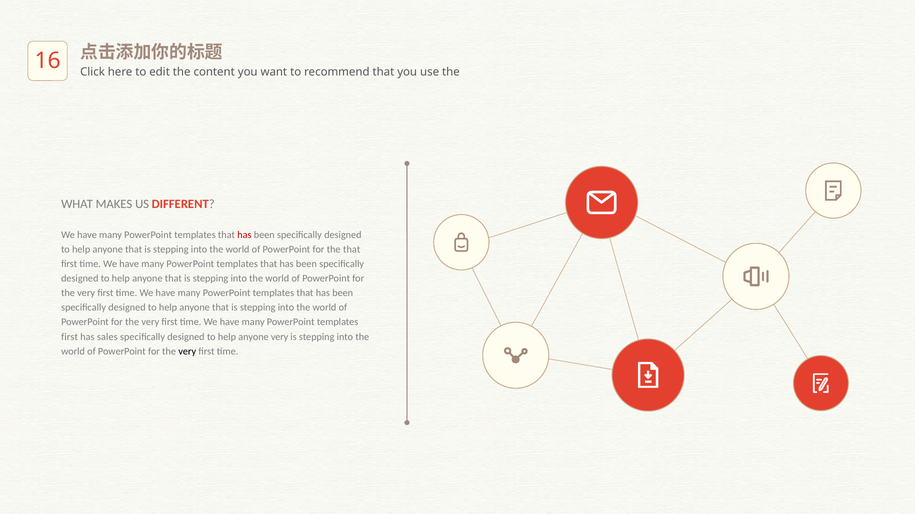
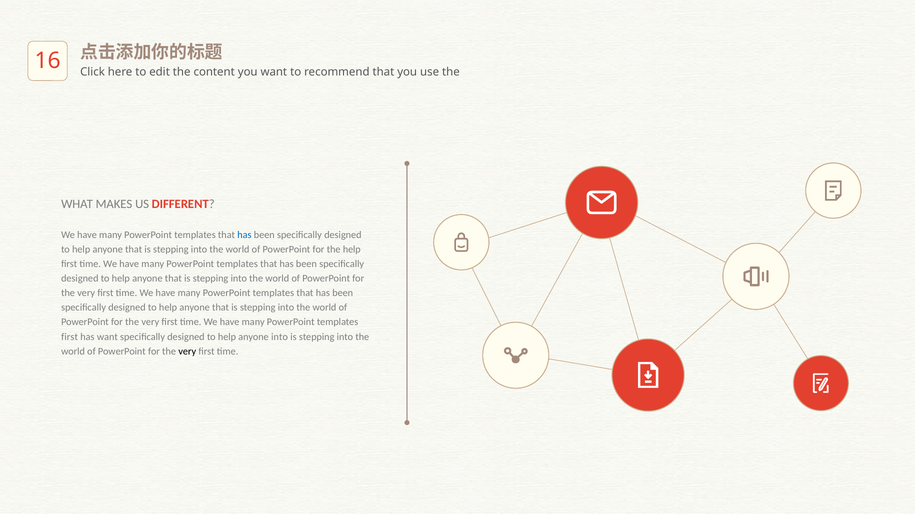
has colour: red -> blue (244, 235)
the that: that -> help (352, 249)
has sales: sales -> want (107, 337)
anyone very: very -> into (280, 337)
